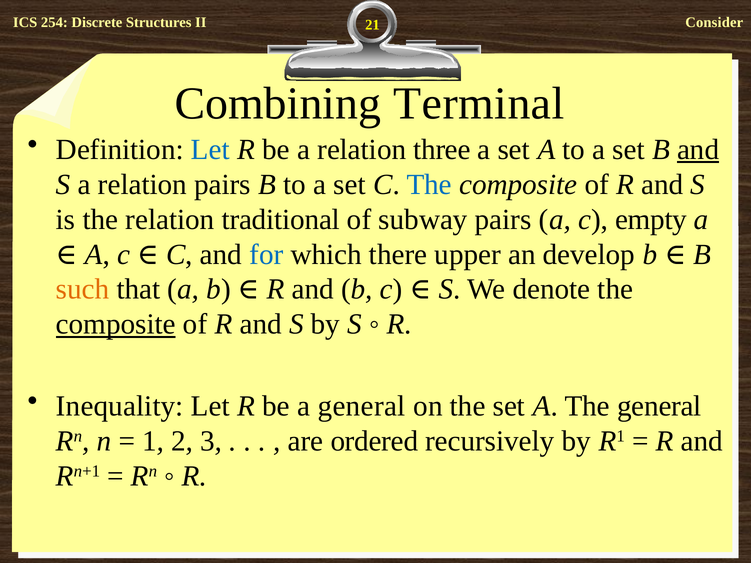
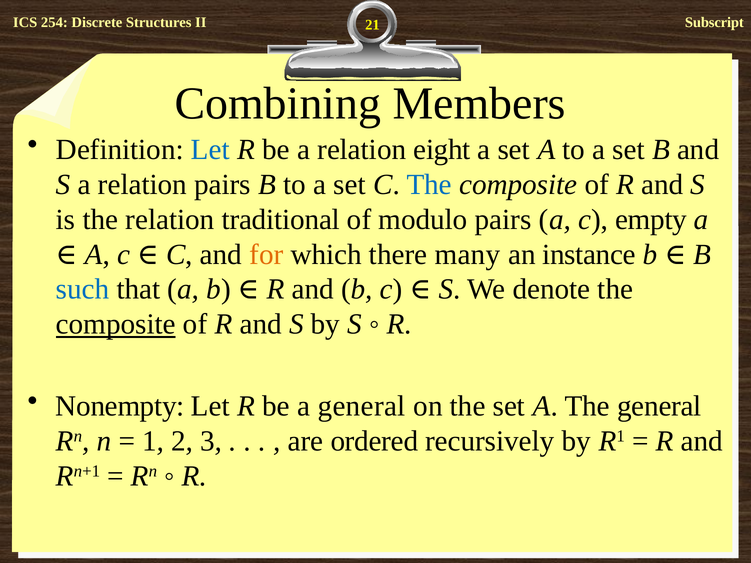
Consider: Consider -> Subscript (714, 22)
Terminal: Terminal -> Members (479, 104)
three: three -> eight (442, 150)
and underline: present -> none (698, 150)
subway: subway -> modulo (423, 220)
for colour: blue -> orange (266, 255)
upper: upper -> many (467, 255)
develop: develop -> instance (589, 255)
such colour: orange -> blue (83, 289)
Inequality: Inequality -> Nonempty (120, 406)
